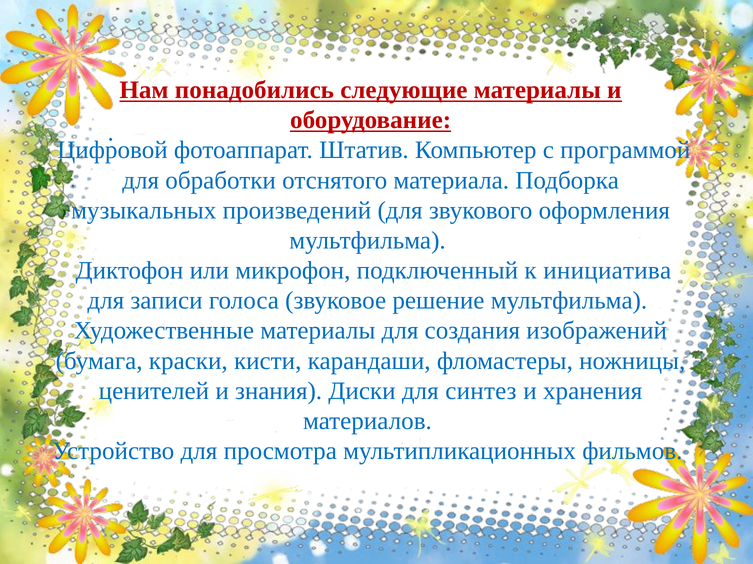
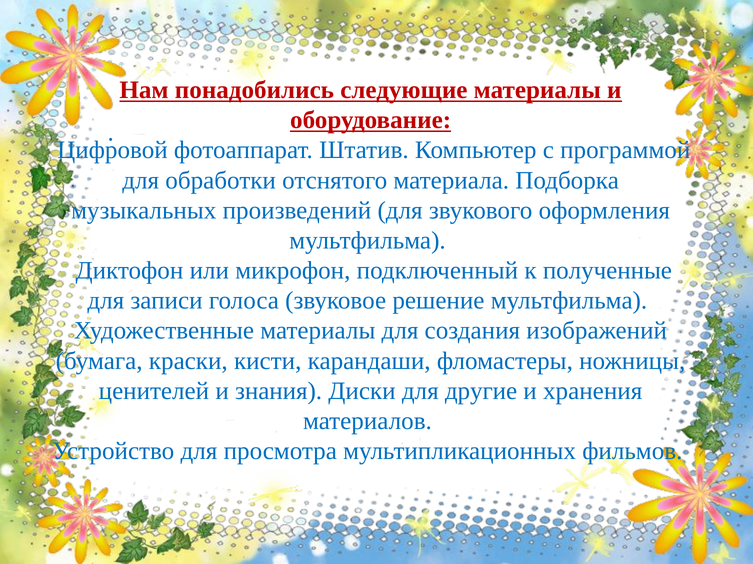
инициатива: инициатива -> полученные (607, 271)
синтез: синтез -> другие (481, 391)
